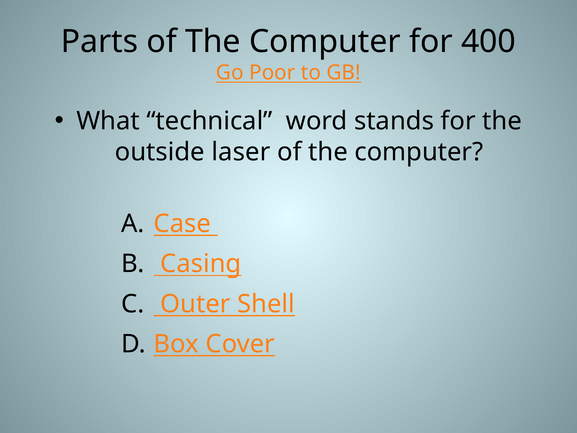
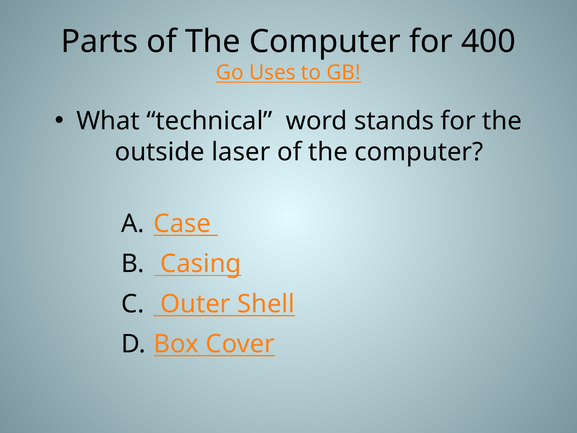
Poor: Poor -> Uses (272, 73)
